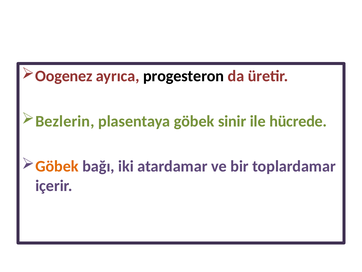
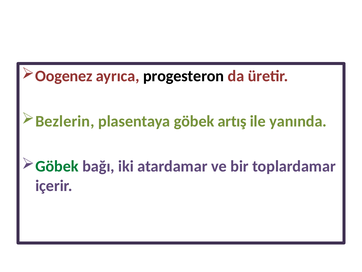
sinir: sinir -> artış (232, 121)
hücrede: hücrede -> yanında (298, 121)
Göbek colour: orange -> green (57, 166)
